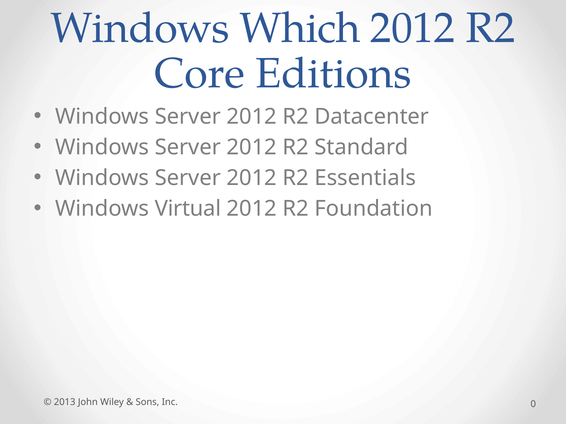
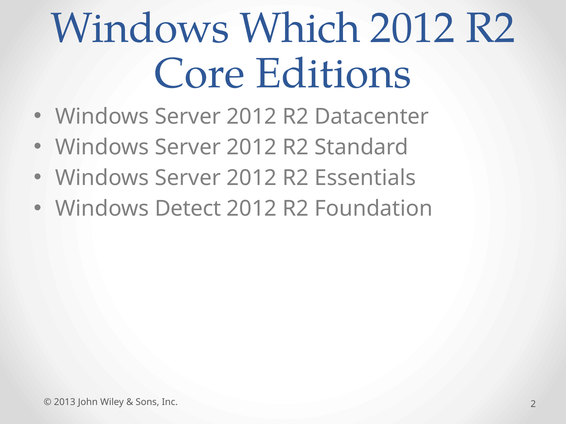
Virtual: Virtual -> Detect (188, 209)
0: 0 -> 2 (533, 405)
